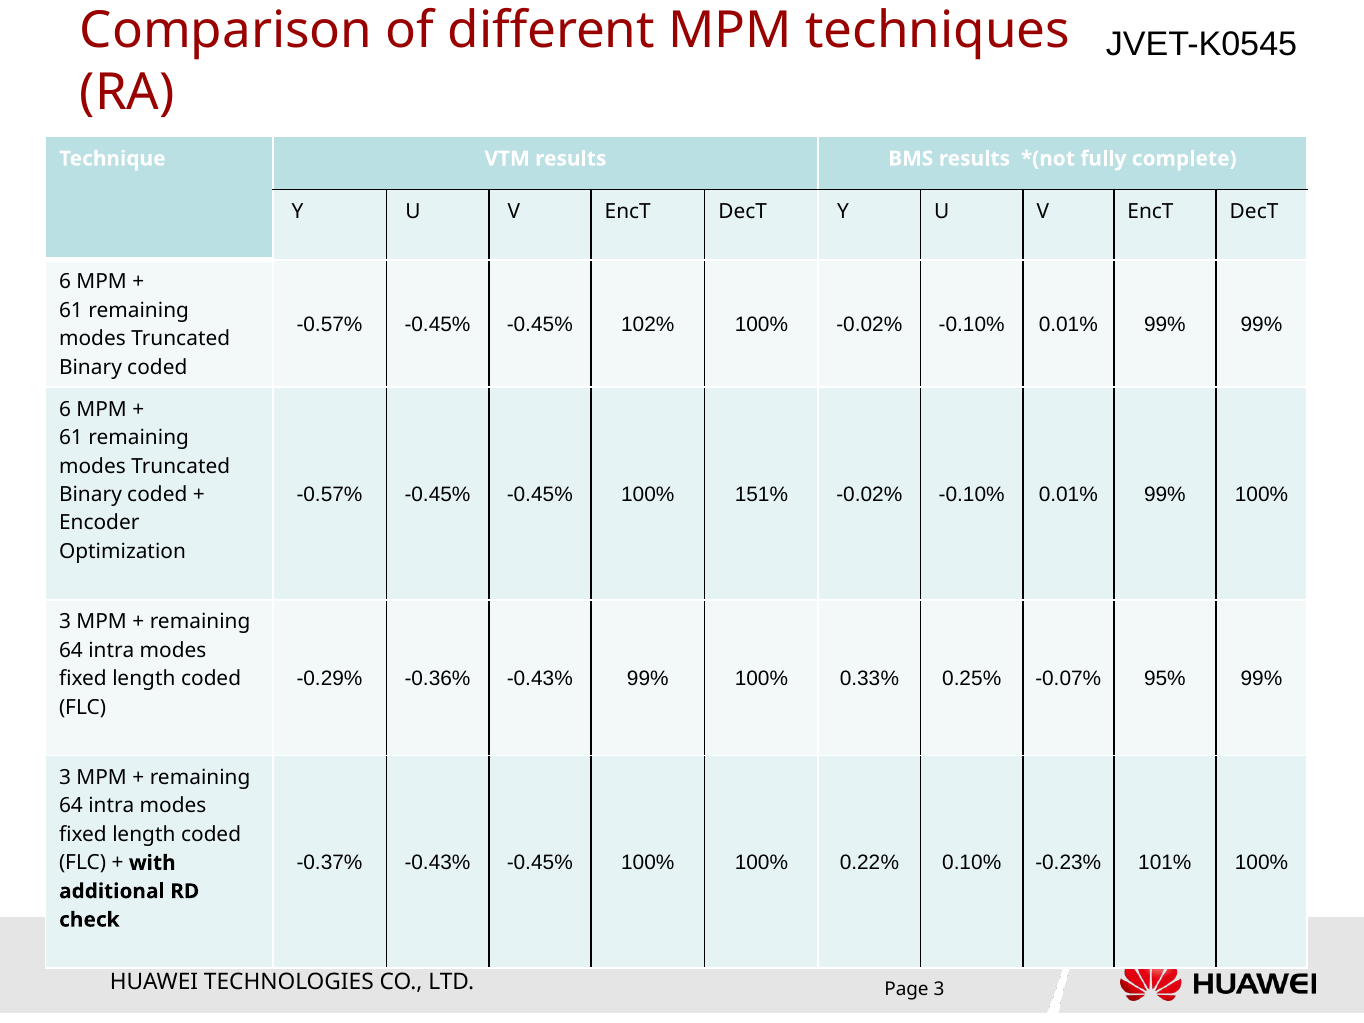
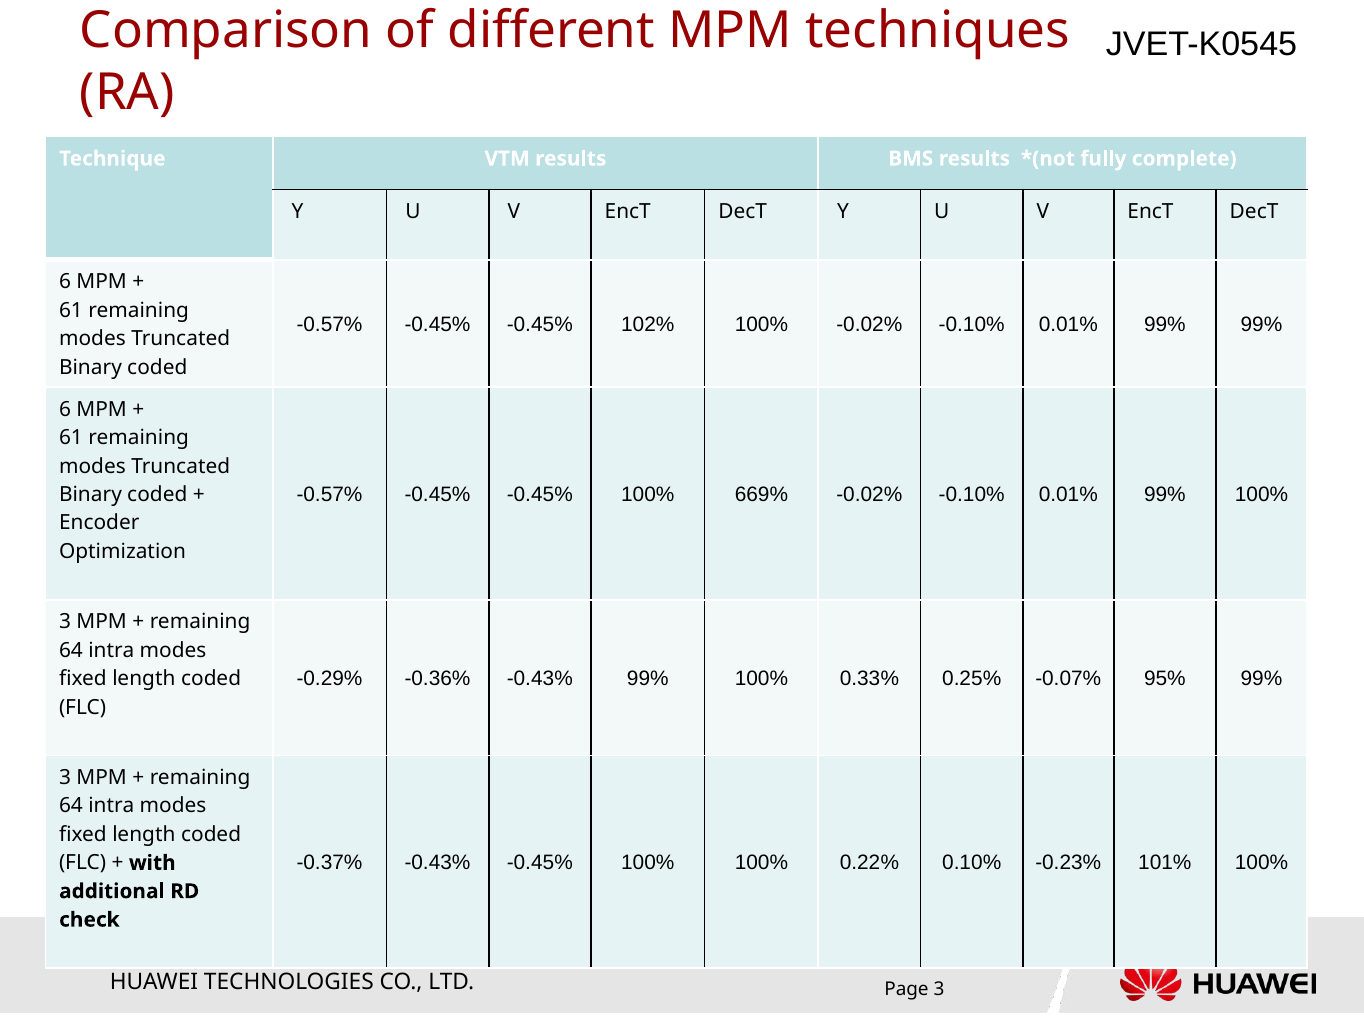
151%: 151% -> 669% (761, 495)
